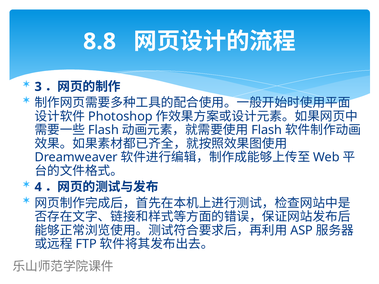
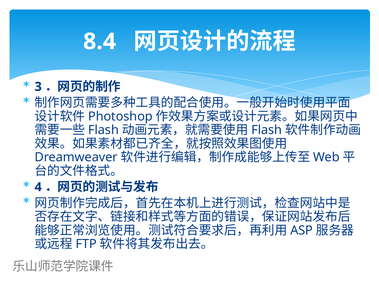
8.8: 8.8 -> 8.4 (100, 42)
